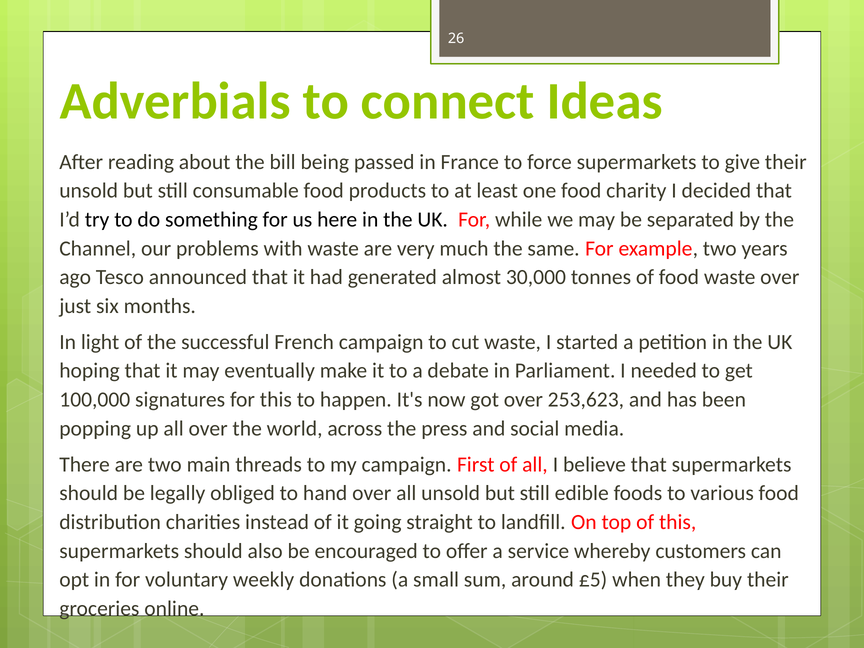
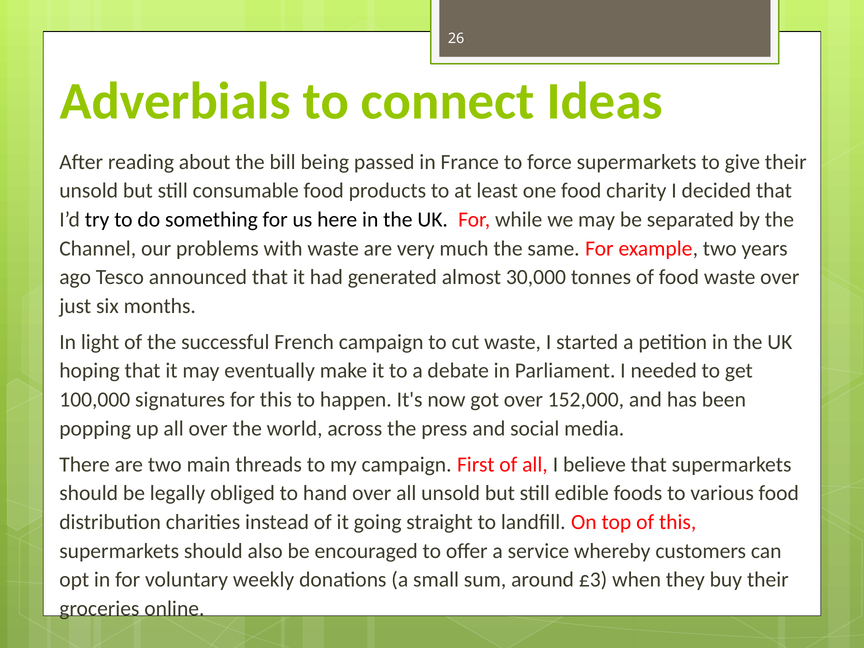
253,623: 253,623 -> 152,000 (586, 400)
£5: £5 -> £3 (593, 580)
